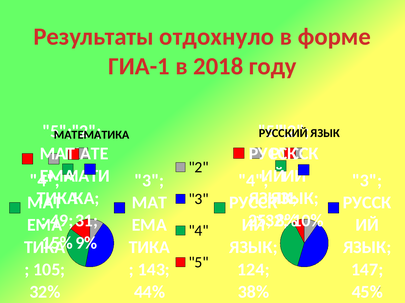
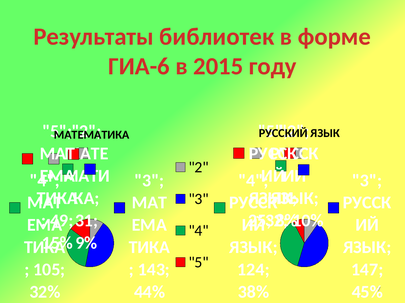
отдохнуло: отдохнуло -> библиотек (217, 37)
ГИА-1: ГИА-1 -> ГИА-6 (139, 66)
2018: 2018 -> 2015 (218, 66)
